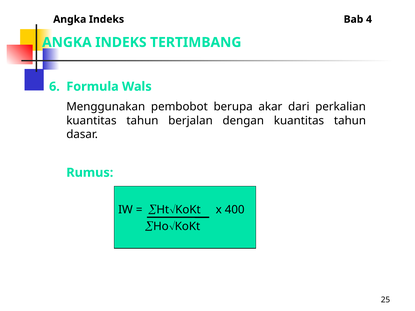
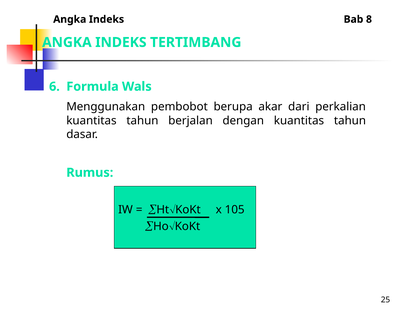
4: 4 -> 8 (369, 19)
400: 400 -> 105 (235, 210)
